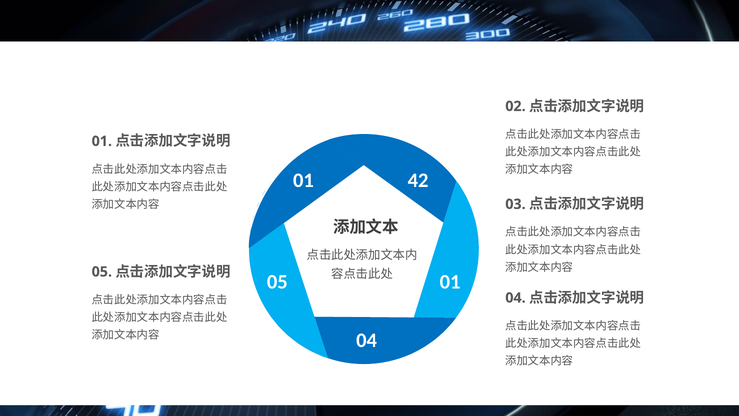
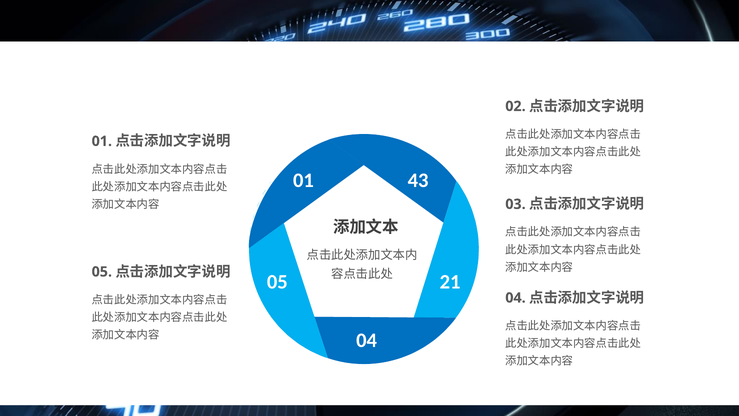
42: 42 -> 43 (418, 180)
05 01: 01 -> 21 (450, 282)
